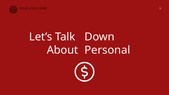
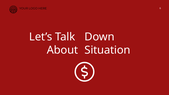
Personal: Personal -> Situation (107, 50)
